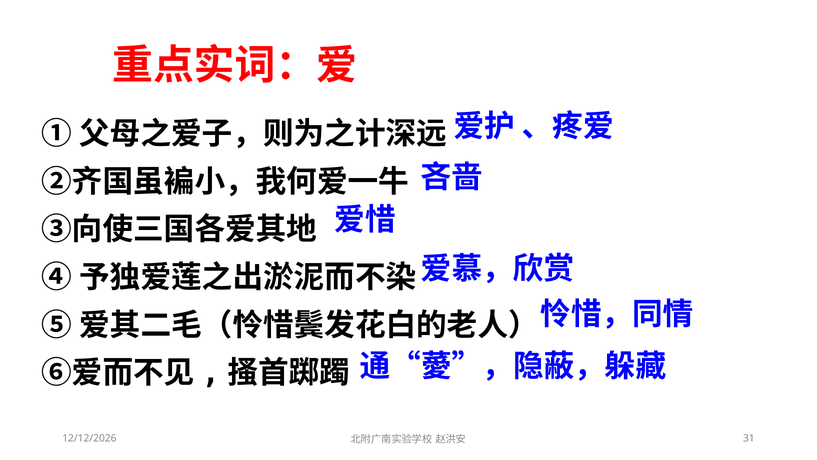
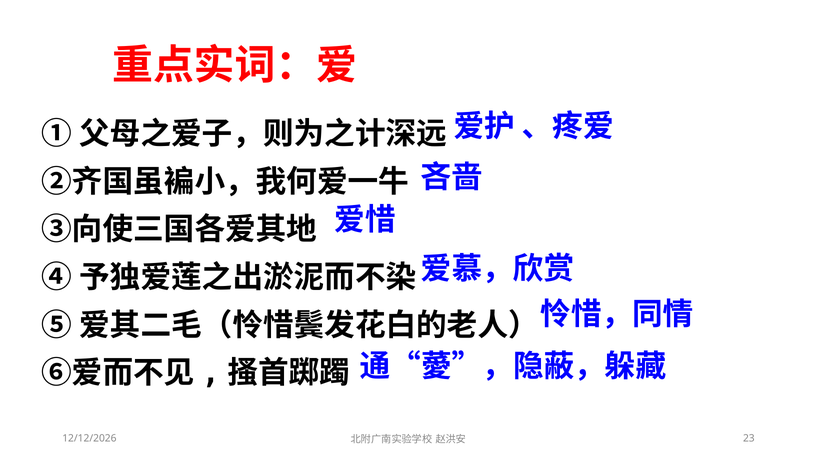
31: 31 -> 23 (749, 438)
